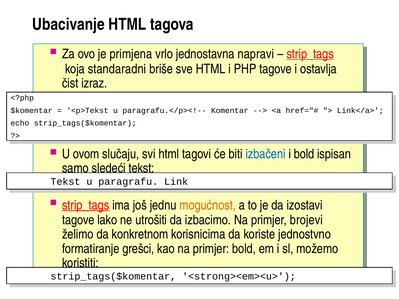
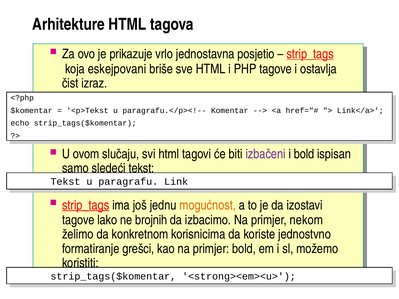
Ubacivanje: Ubacivanje -> Arhitekture (68, 24)
primjena: primjena -> prikazuje (131, 54)
napravi: napravi -> posjetio (256, 54)
standaradni: standaradni -> eskejpovani (117, 69)
izbačeni colour: blue -> purple (266, 154)
utrošiti: utrošiti -> brojnih (151, 220)
brojevi: brojevi -> nekom (306, 220)
